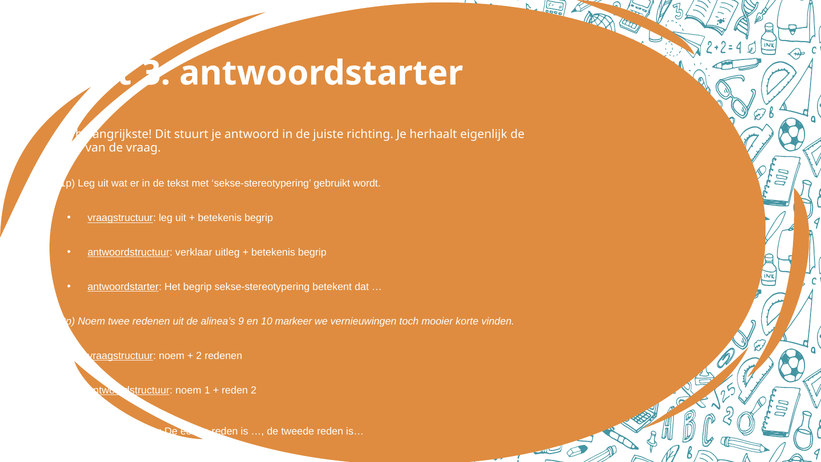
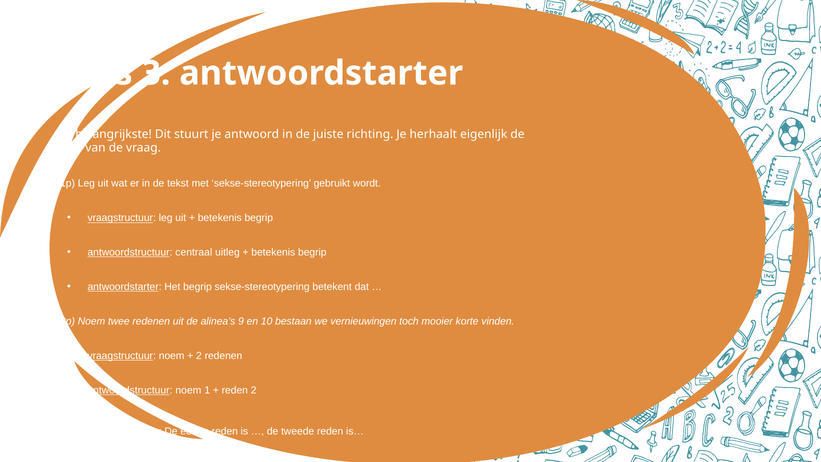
Niet: Niet -> Niks (95, 73)
verklaar: verklaar -> centraal (194, 252)
markeer: markeer -> bestaan (293, 321)
